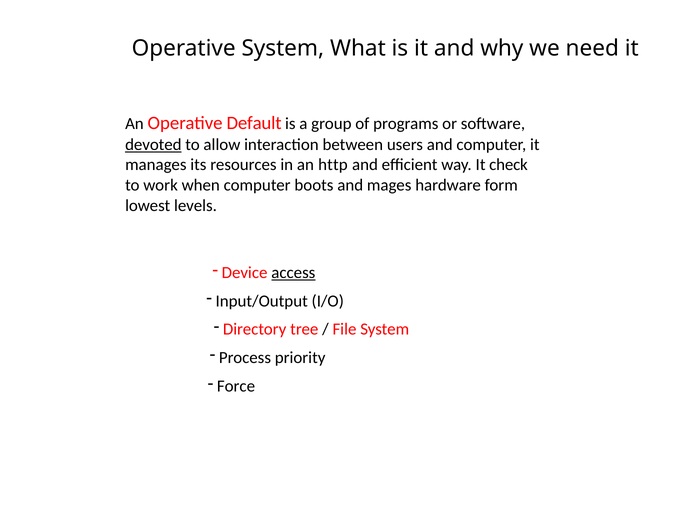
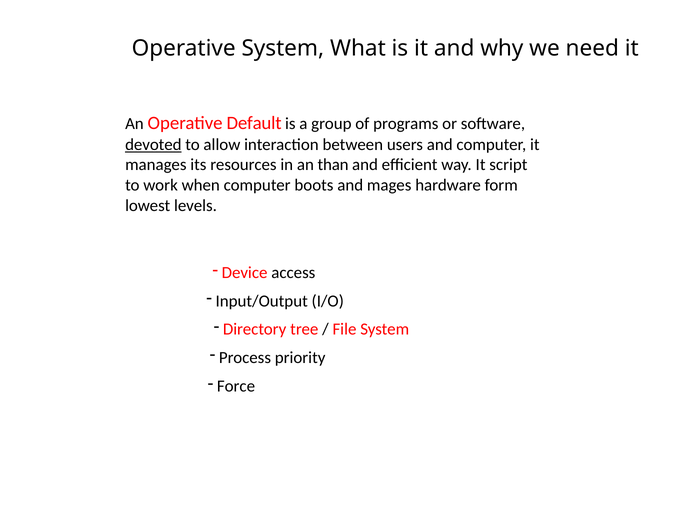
http: http -> than (333, 165)
check: check -> script (508, 165)
access underline: present -> none (293, 273)
